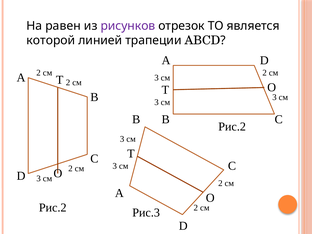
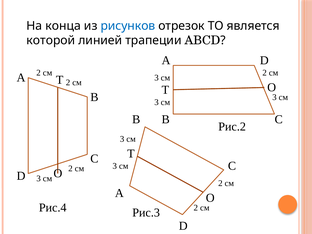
равен: равен -> конца (63, 26)
рисунков colour: purple -> blue (128, 26)
Рис.2: Рис.2 -> Рис.4 (53, 208)
